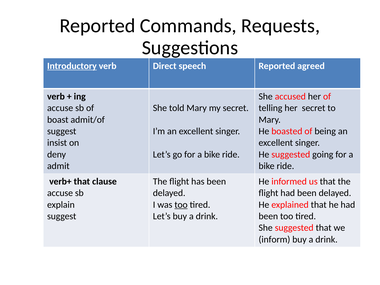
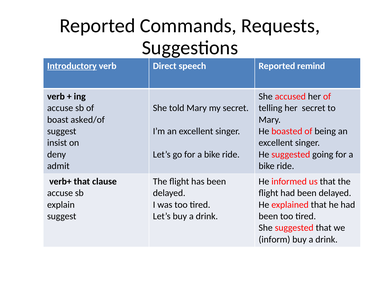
agreed: agreed -> remind (311, 66)
admit/of: admit/of -> asked/of (88, 120)
too underline: present -> none (181, 205)
